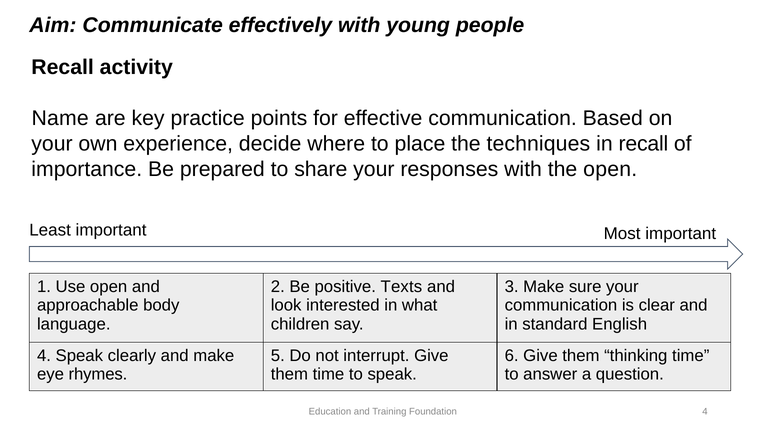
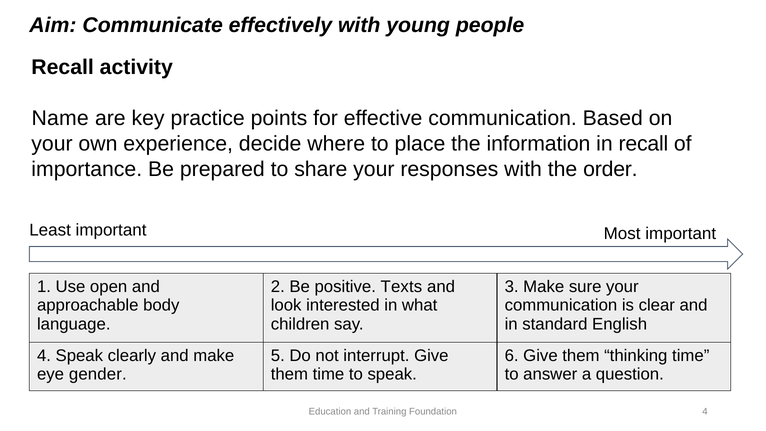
techniques: techniques -> information (538, 144)
the open: open -> order (610, 169)
rhymes: rhymes -> gender (98, 374)
